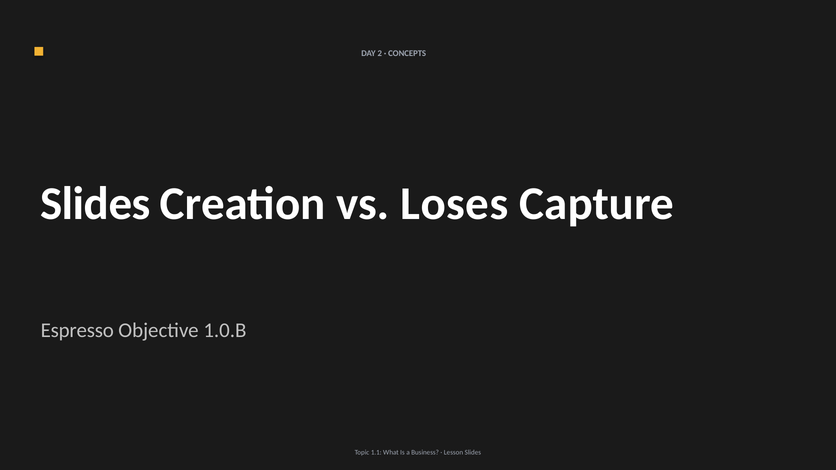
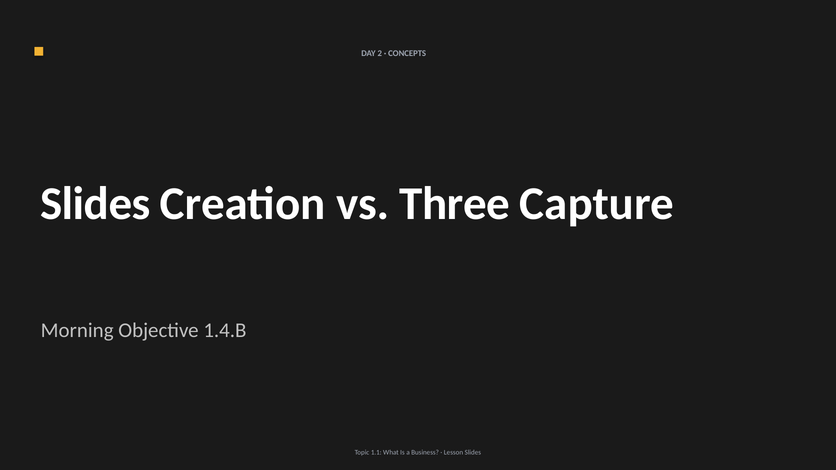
Loses: Loses -> Three (455, 204)
Espresso: Espresso -> Morning (77, 331)
1.0.B: 1.0.B -> 1.4.B (225, 331)
